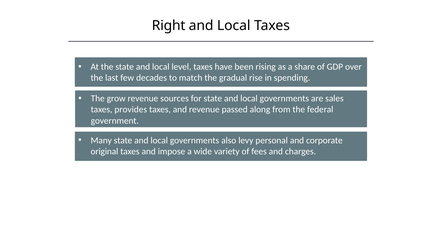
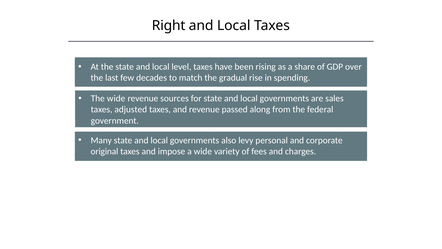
The grow: grow -> wide (116, 98)
provides: provides -> adjusted (131, 109)
